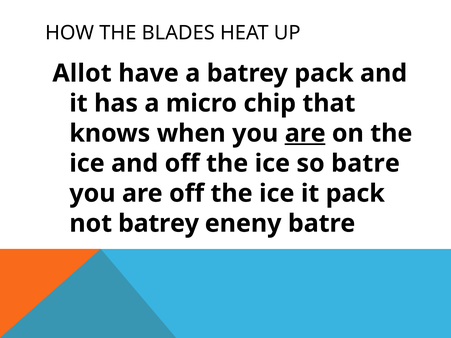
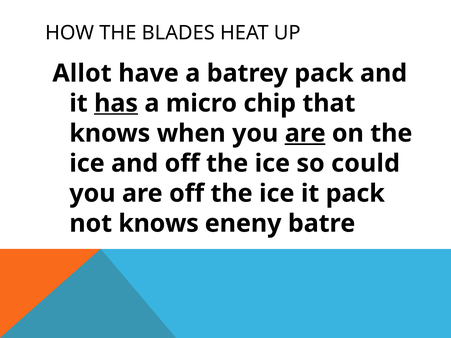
has underline: none -> present (116, 103)
so batre: batre -> could (366, 164)
not batrey: batrey -> knows (159, 224)
